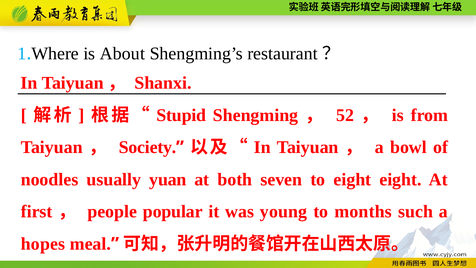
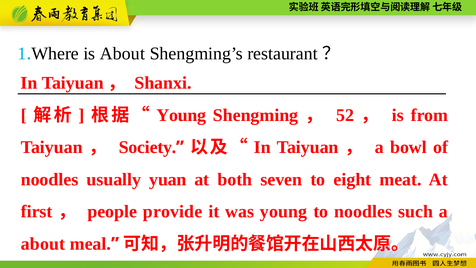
Stupid: Stupid -> Young (181, 115)
eight eight: eight -> meat (401, 179)
popular: popular -> provide (173, 212)
to months: months -> noodles (363, 212)
hopes: hopes -> about (43, 244)
